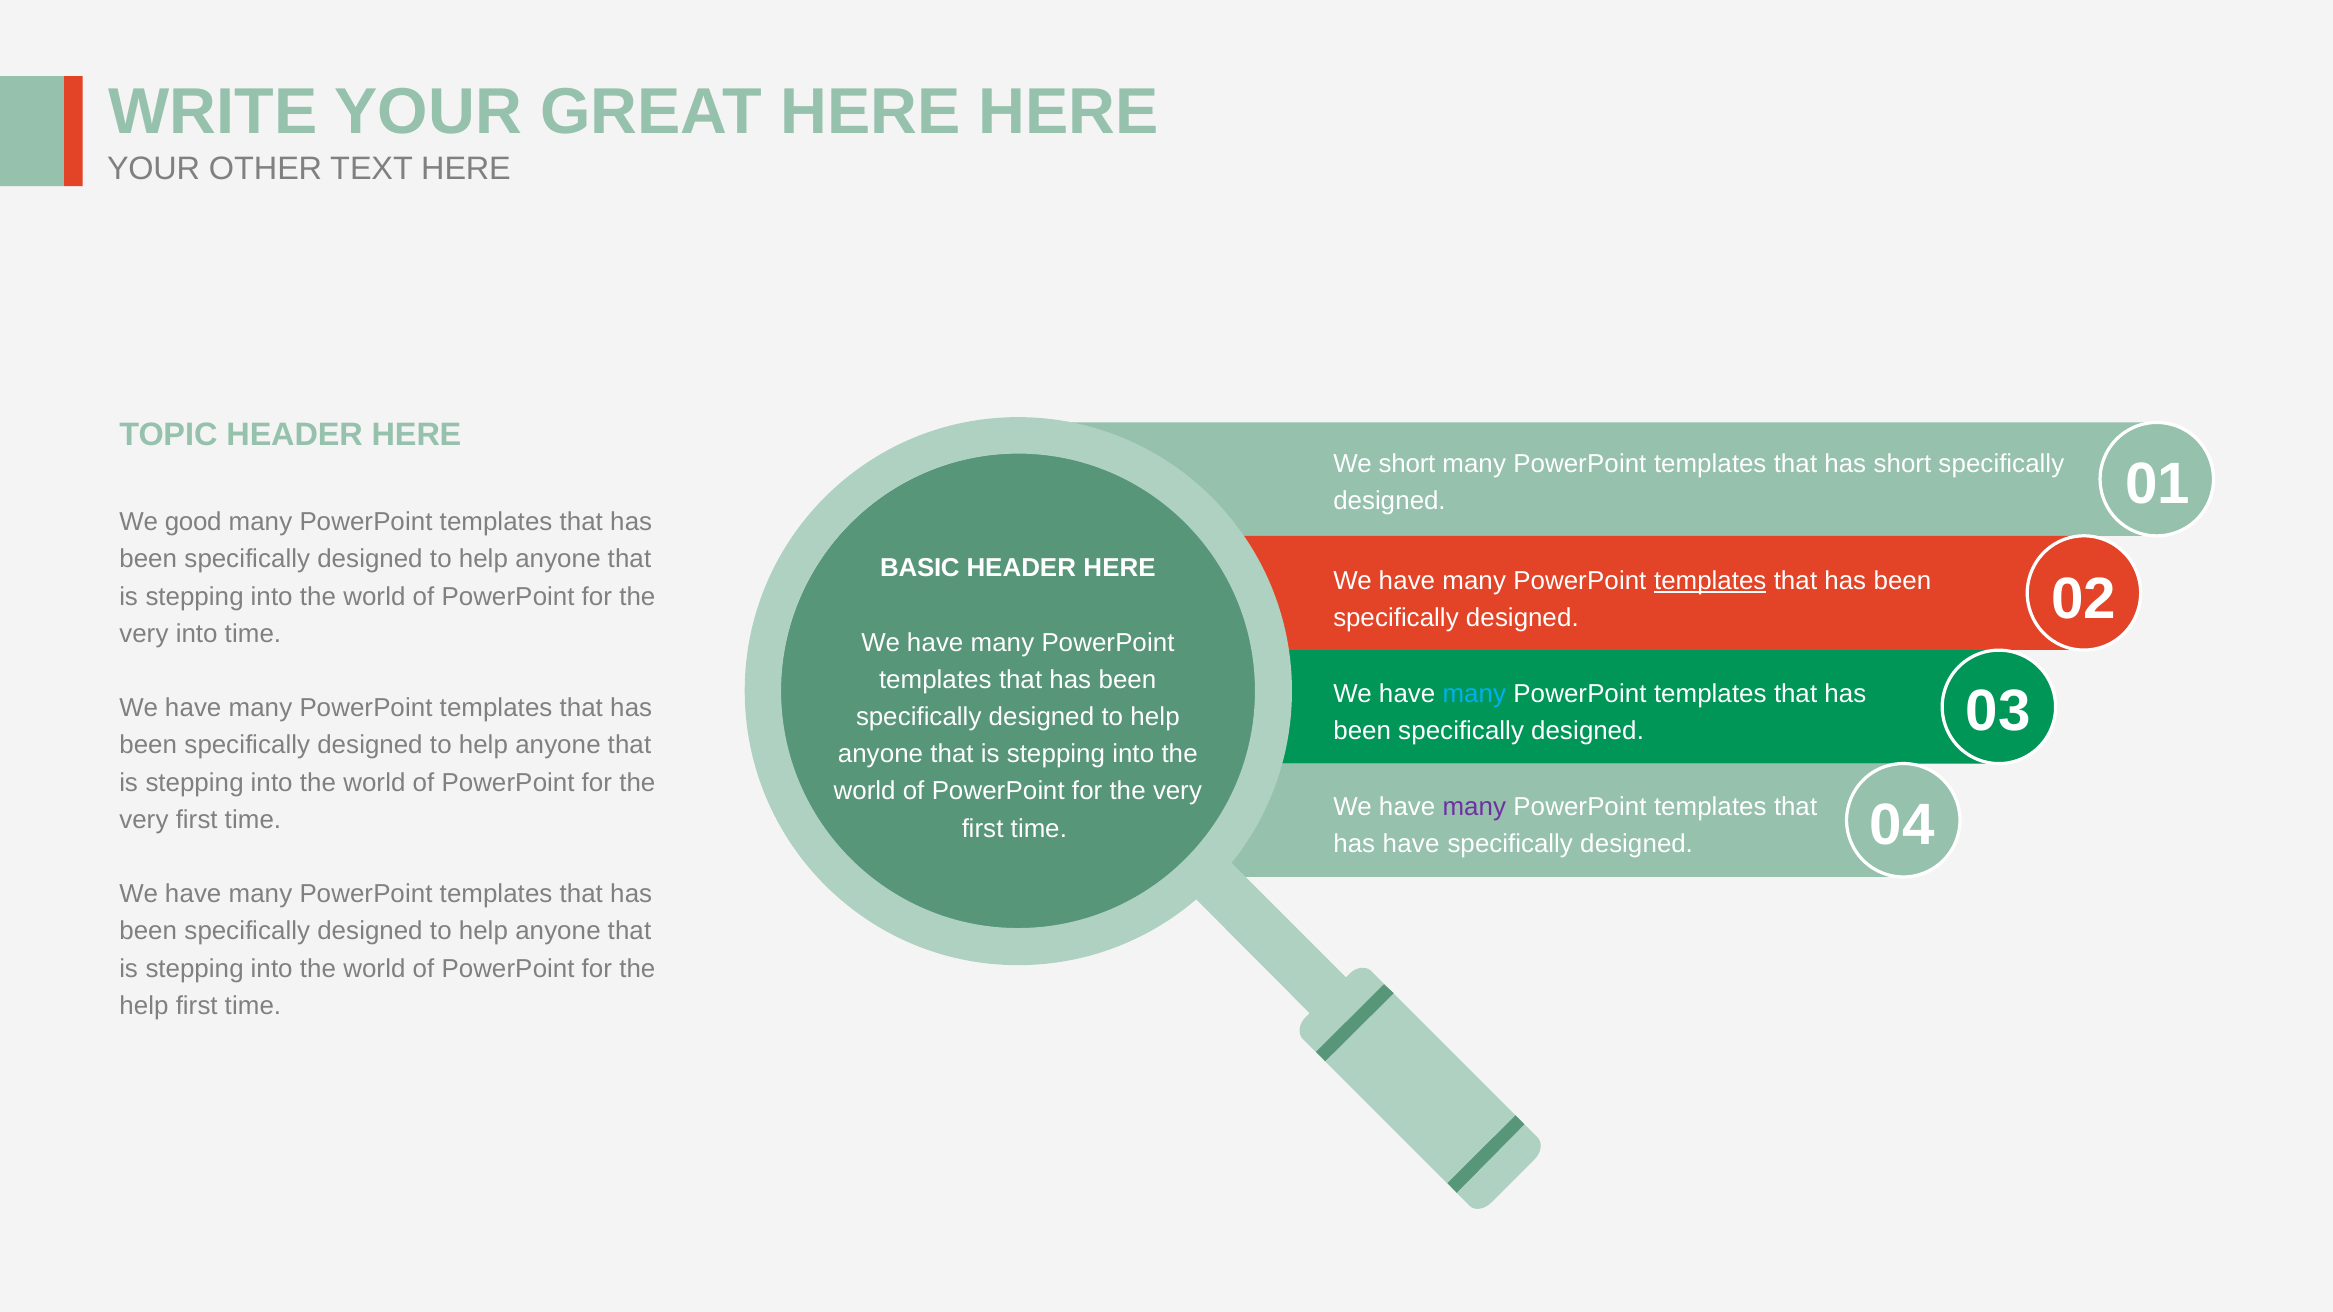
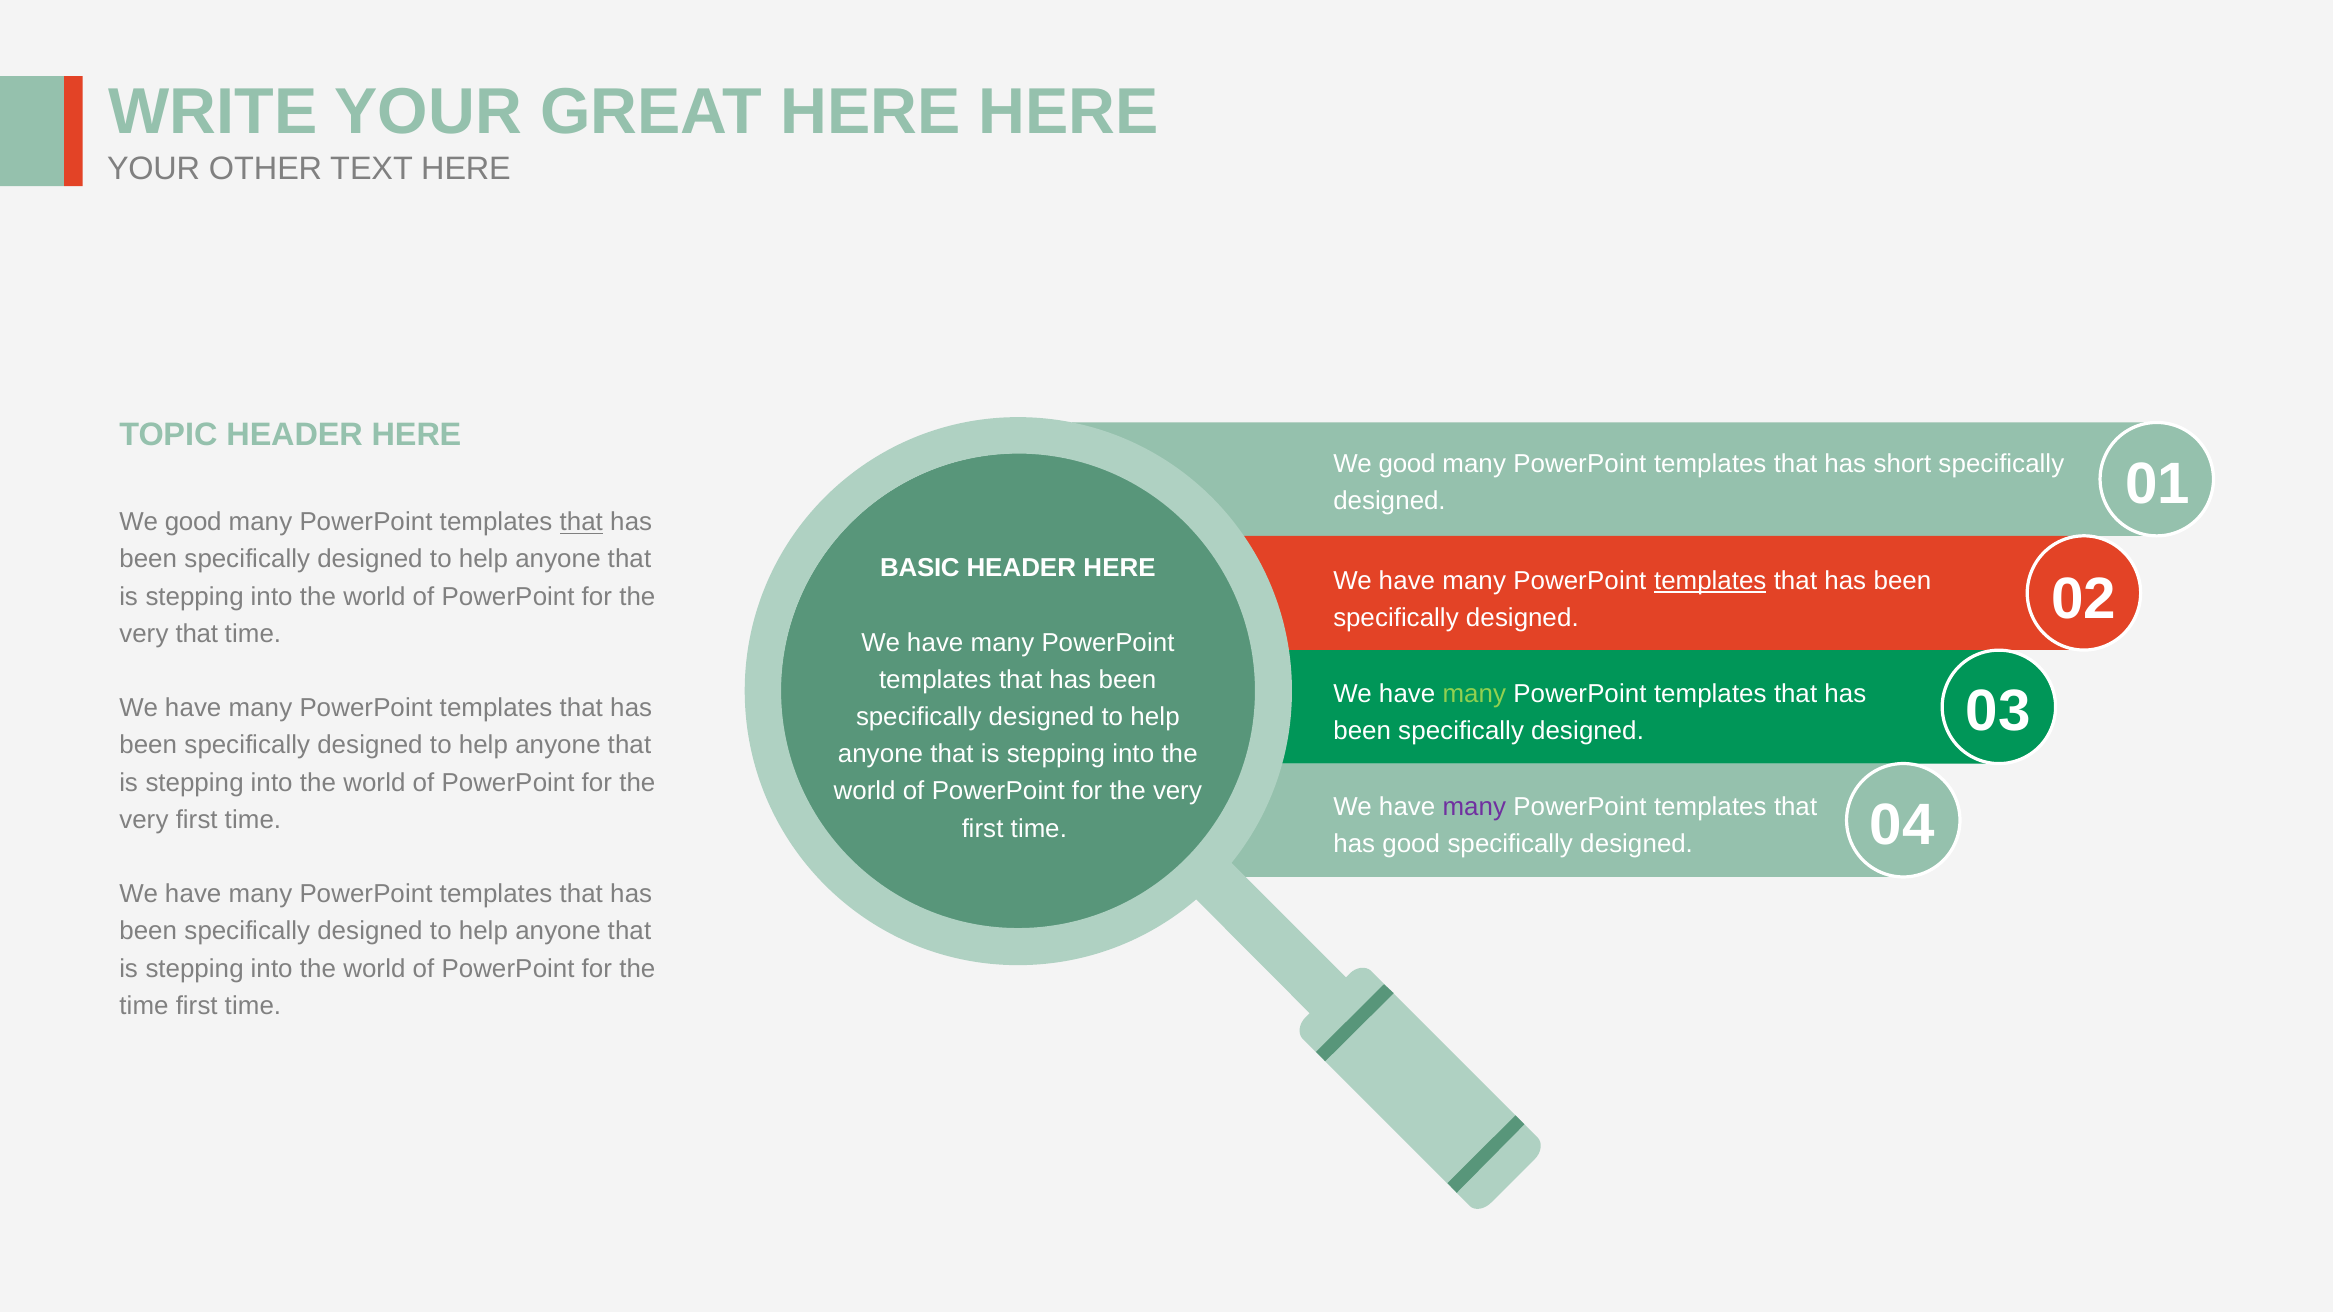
short: short -> good (1407, 464)
that underline: none -> present (581, 522)
very into: into -> that (197, 634)
many colour: light blue -> light green (1474, 694)
has have: have -> good (1411, 844)
help: help -> time (144, 1006)
